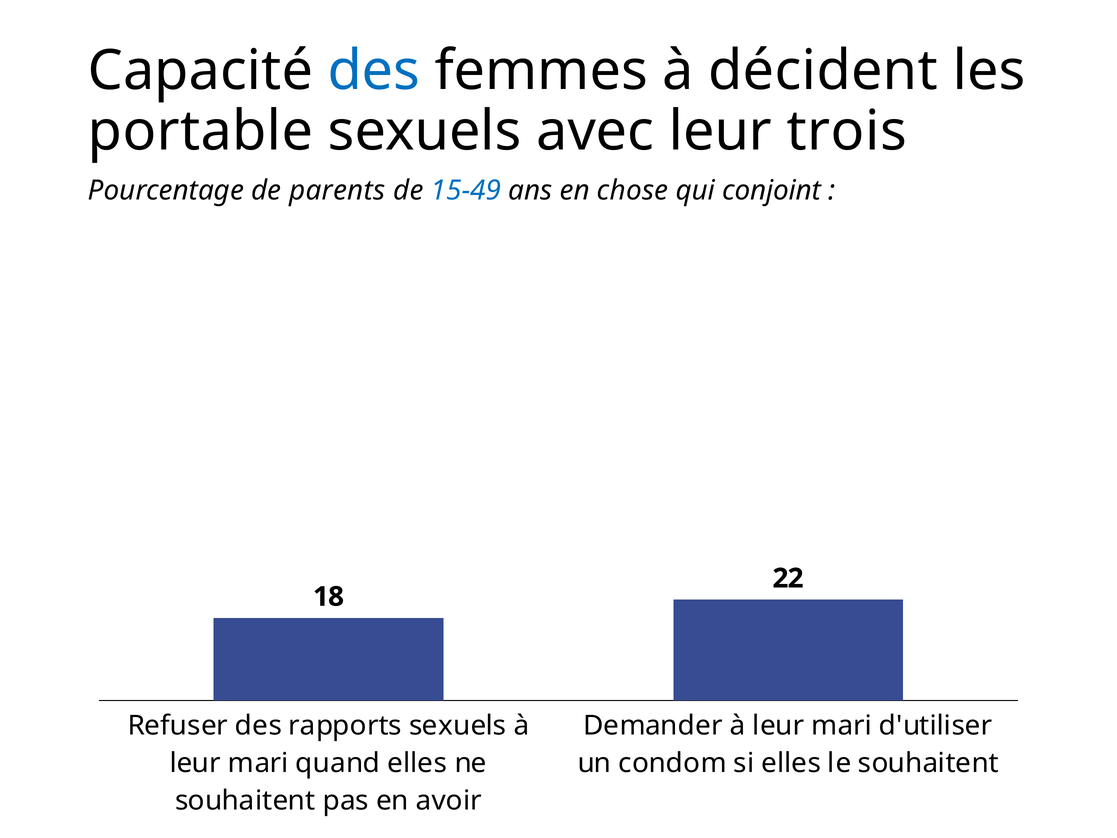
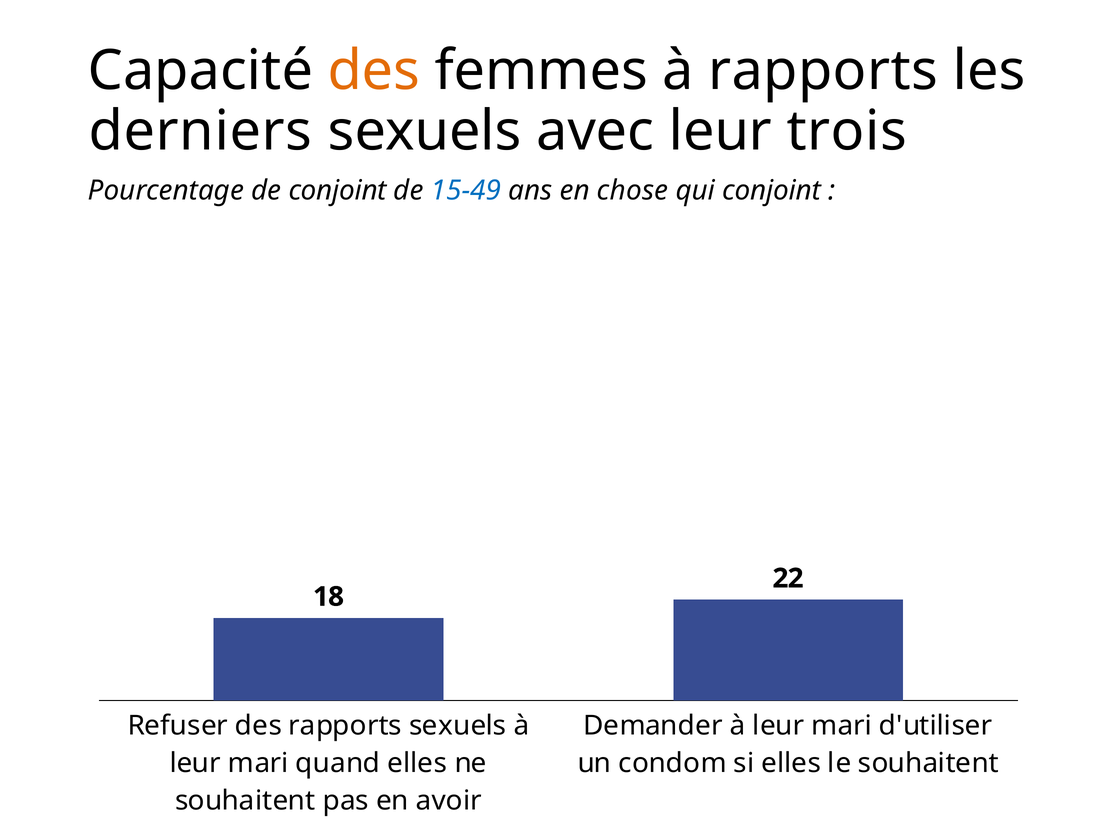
des colour: blue -> orange (374, 71)
à décident: décident -> rapports (823, 71)
portable: portable -> derniers (200, 131)
de parents: parents -> conjoint (338, 190)
